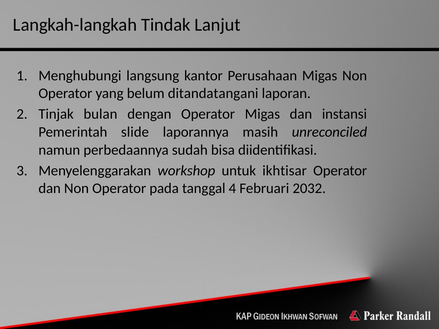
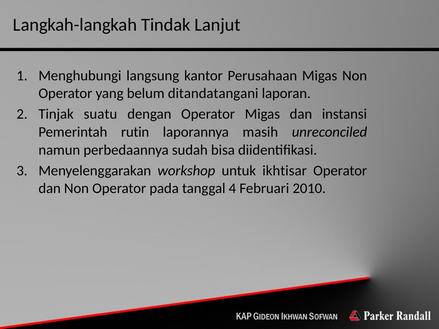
bulan: bulan -> suatu (100, 114)
slide: slide -> rutin (135, 132)
2032: 2032 -> 2010 (309, 189)
